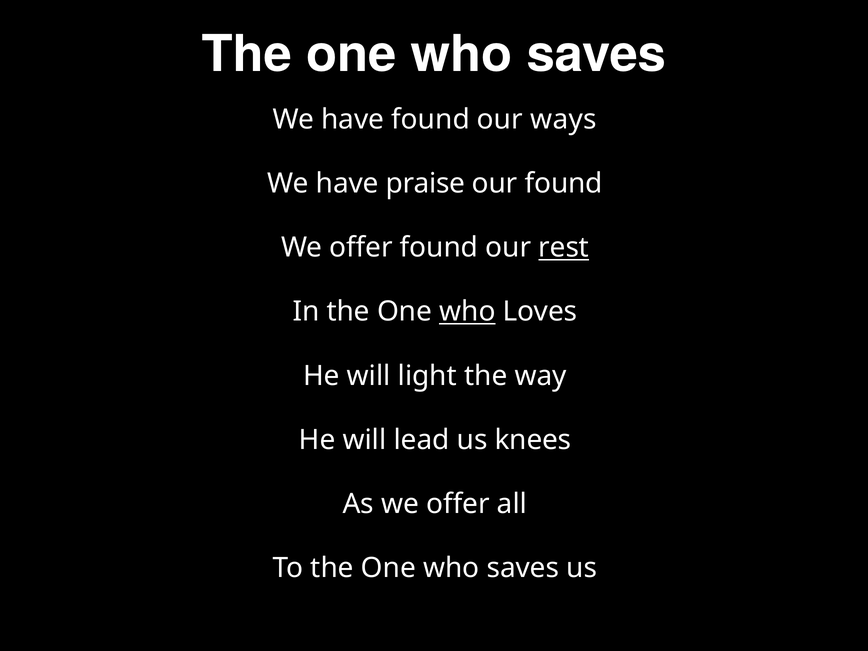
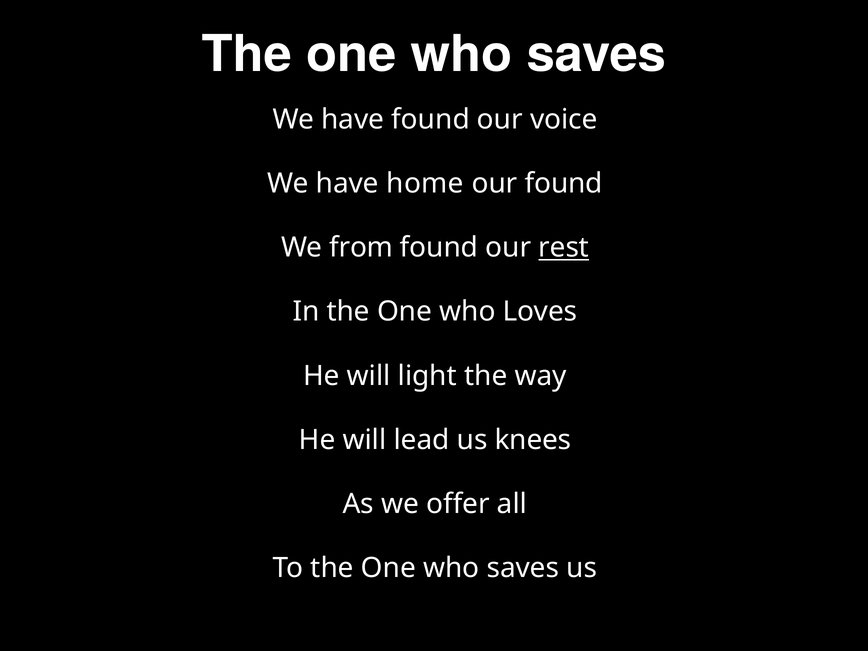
ways: ways -> voice (564, 119)
praise: praise -> home (425, 183)
offer: offer -> from (361, 248)
who underline: present -> none (467, 312)
